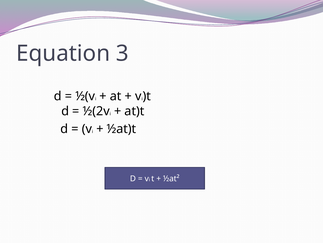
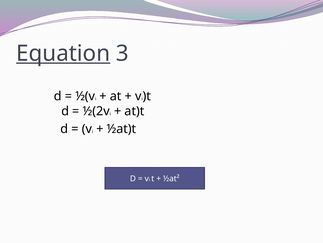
Equation underline: none -> present (63, 53)
